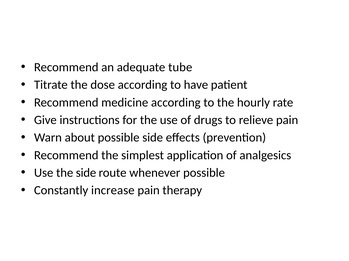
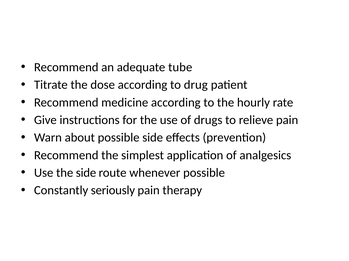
have: have -> drug (196, 85)
increase: increase -> seriously (113, 191)
